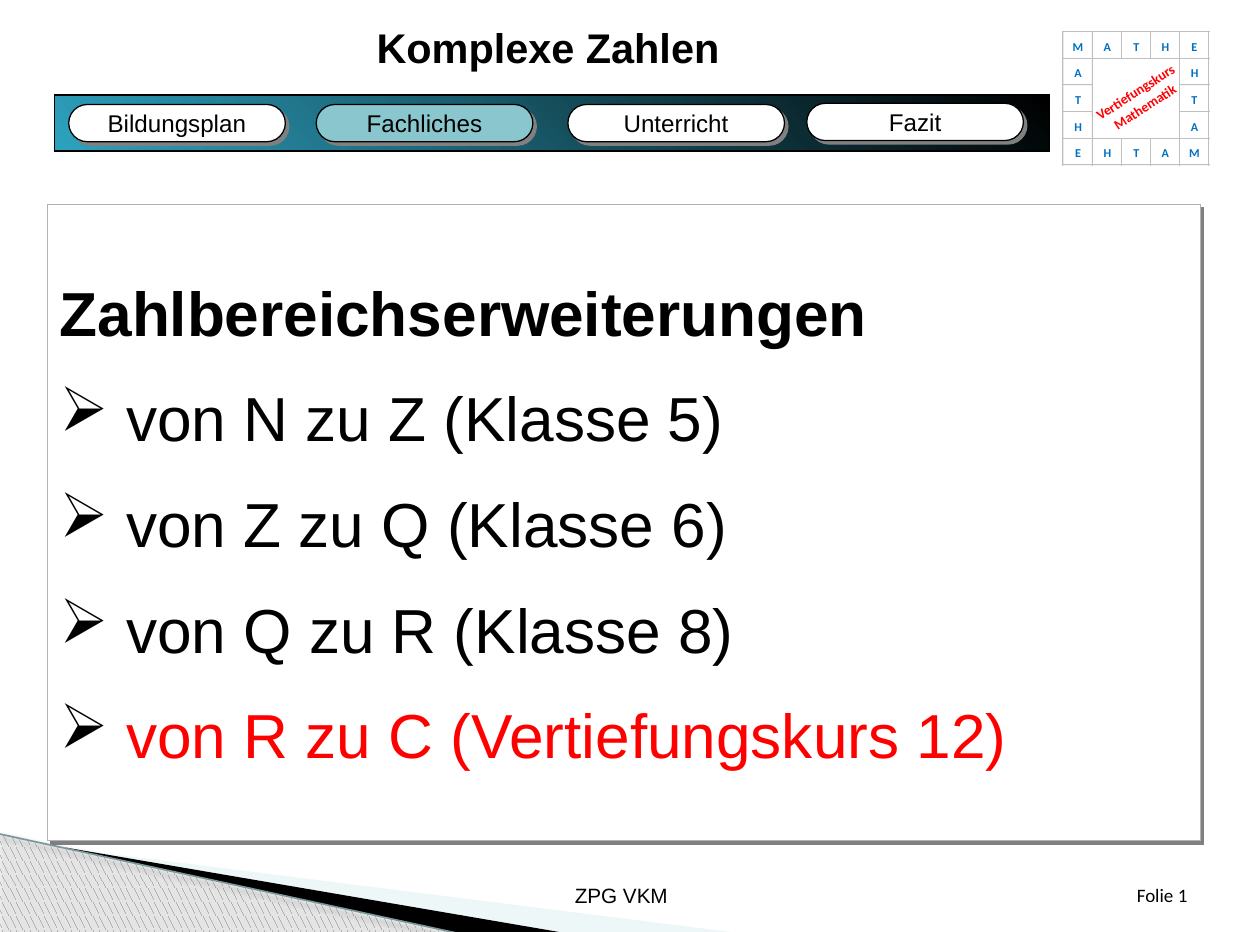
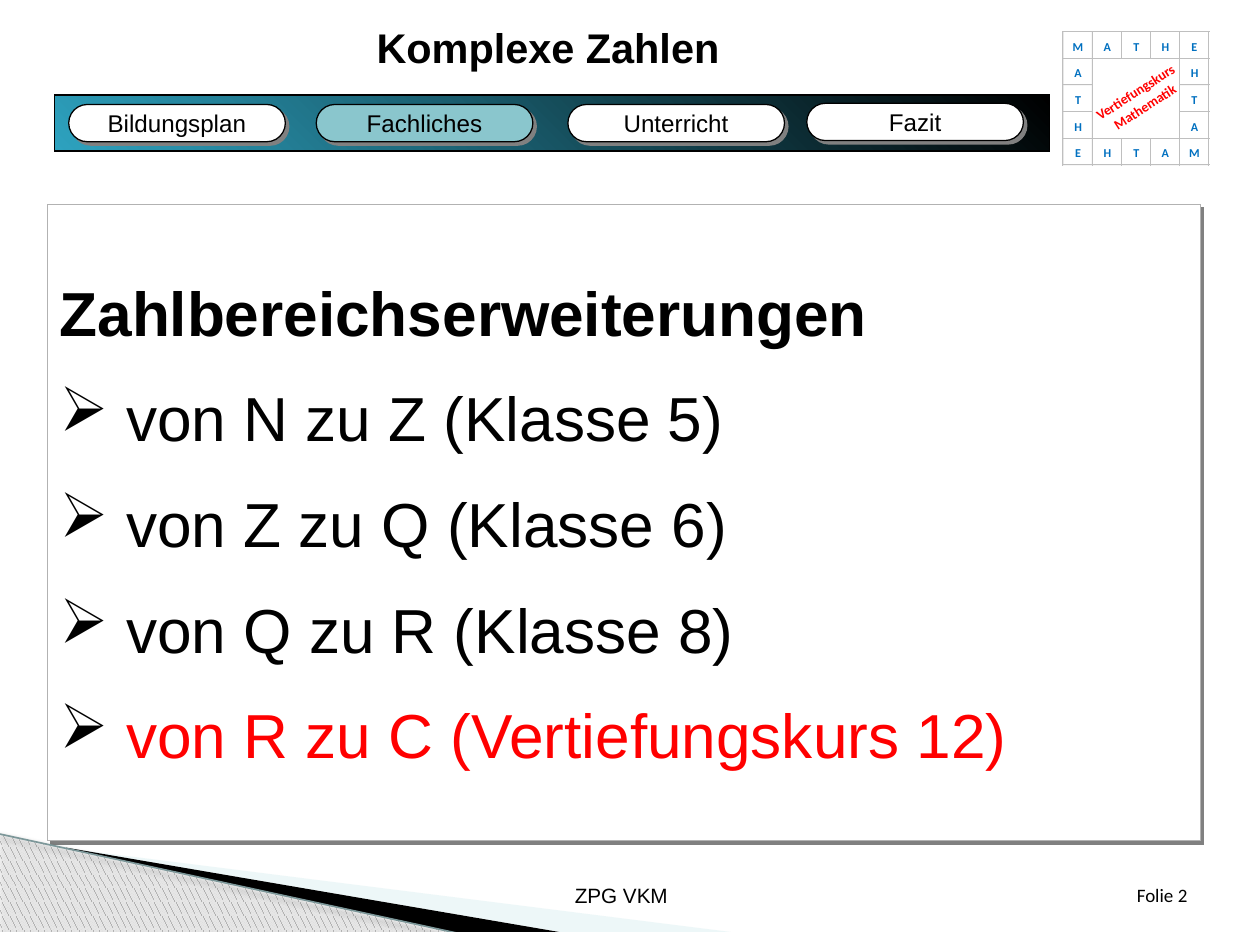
1: 1 -> 2 (1183, 896)
